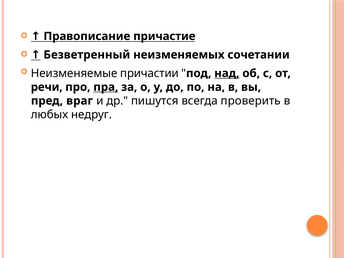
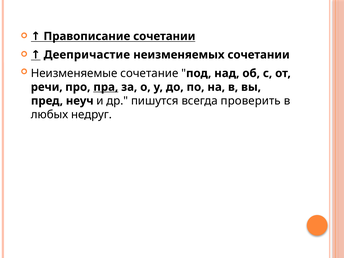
Правописание причастие: причастие -> сочетании (164, 36)
Безветренный: Безветренный -> Деепричастие (87, 55)
причастии: причастии -> сочетание (149, 73)
над underline: present -> none (227, 73)
враг: враг -> неуч (80, 101)
